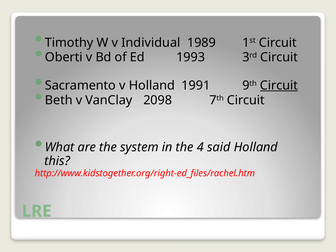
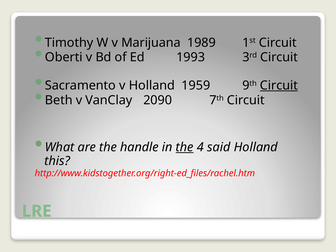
Individual: Individual -> Marijuana (151, 43)
1991: 1991 -> 1959 (196, 86)
2098: 2098 -> 2090 (158, 100)
system: system -> handle (139, 147)
the underline: none -> present (185, 147)
